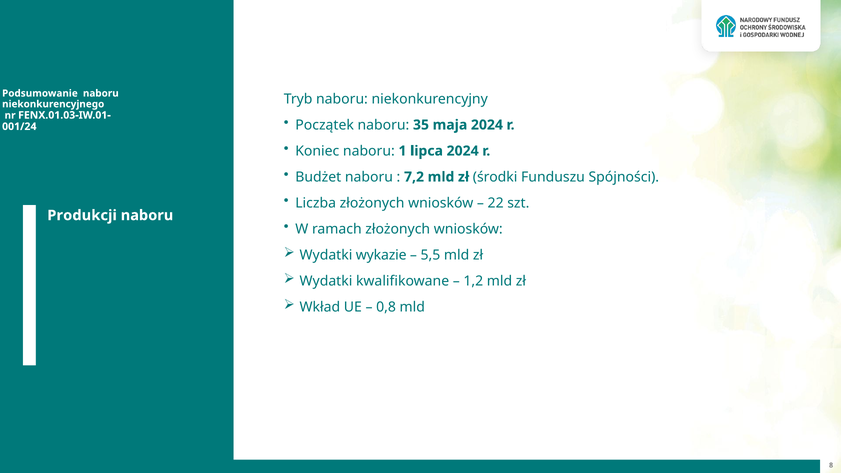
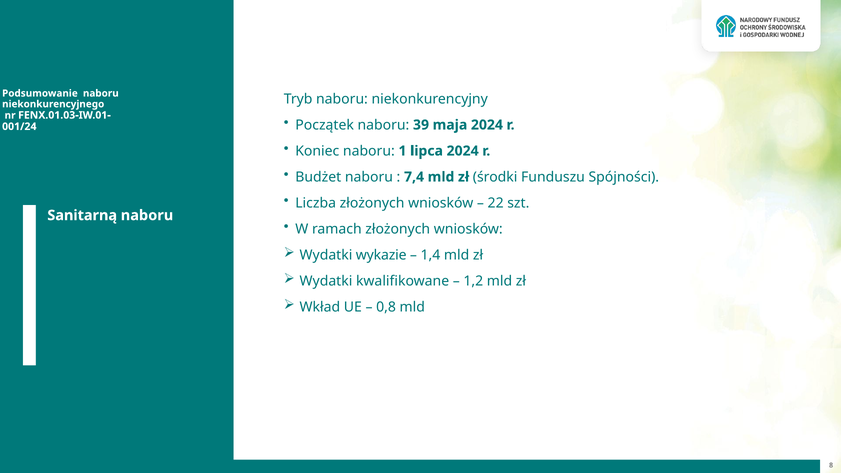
35: 35 -> 39 (421, 125)
7,2: 7,2 -> 7,4 (414, 177)
Produkcji: Produkcji -> Sanitarną (82, 215)
5,5: 5,5 -> 1,4 (430, 255)
